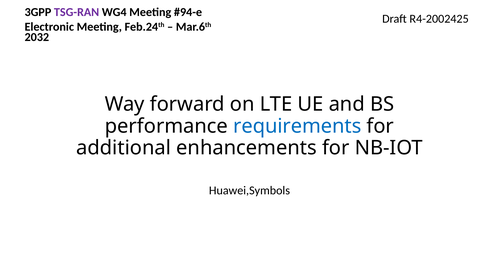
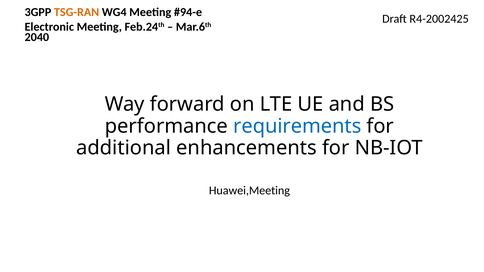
TSG-RAN colour: purple -> orange (77, 12)
2032: 2032 -> 2040 (37, 37)
Huawei,Symbols: Huawei,Symbols -> Huawei,Meeting (249, 191)
